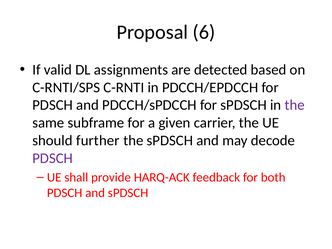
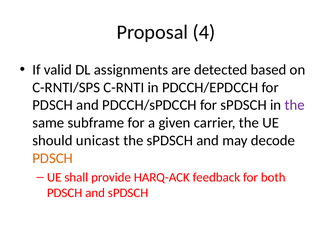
6: 6 -> 4 (204, 32)
further: further -> unicast (98, 141)
PDSCH colour: purple -> orange (53, 158)
